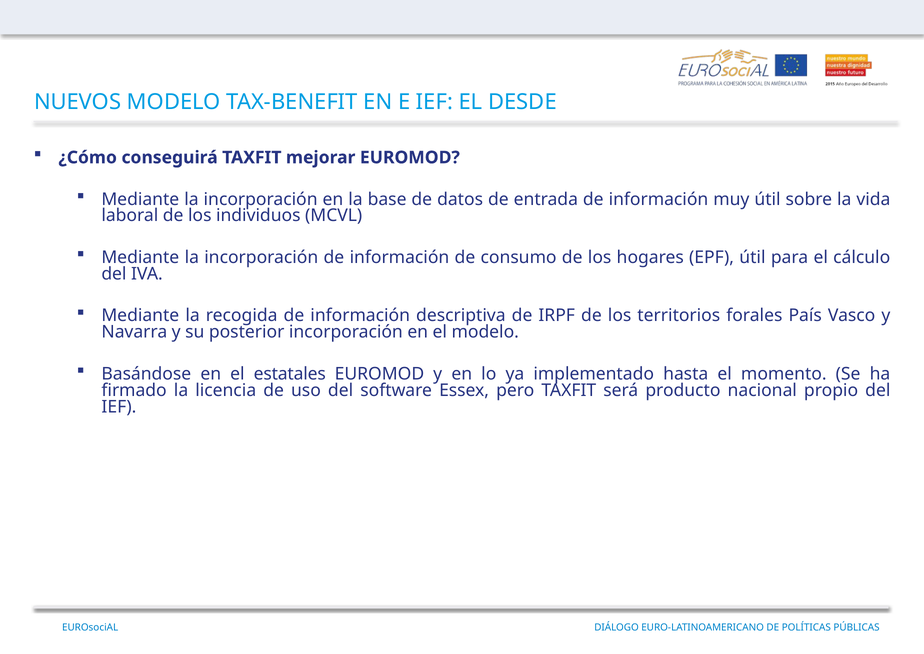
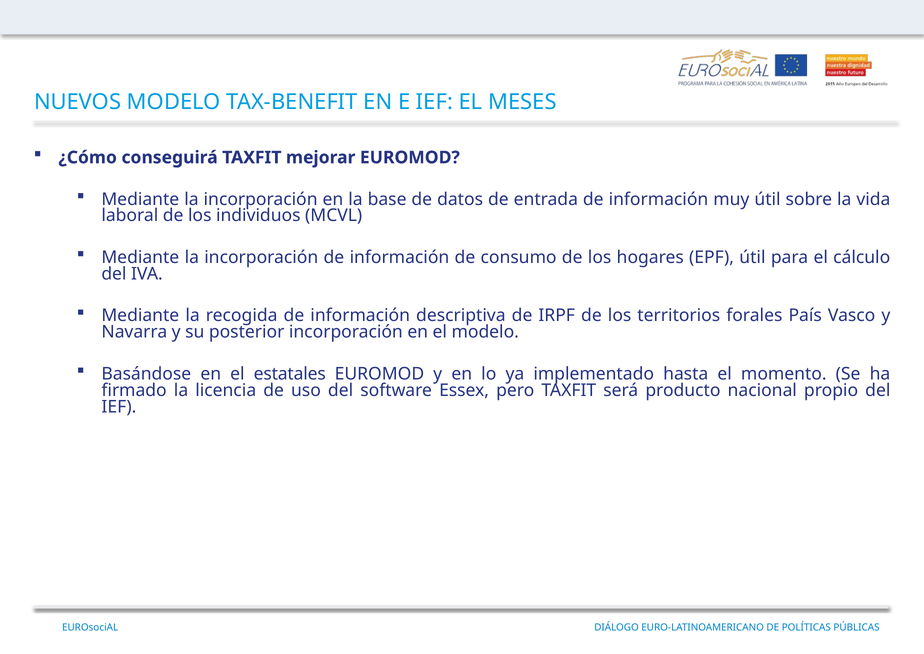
DESDE: DESDE -> MESES (522, 102)
